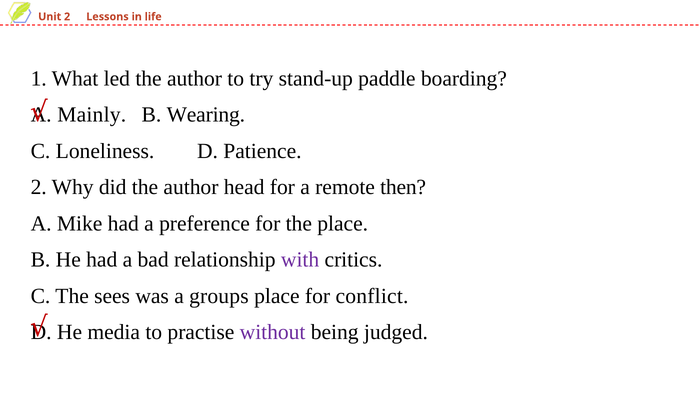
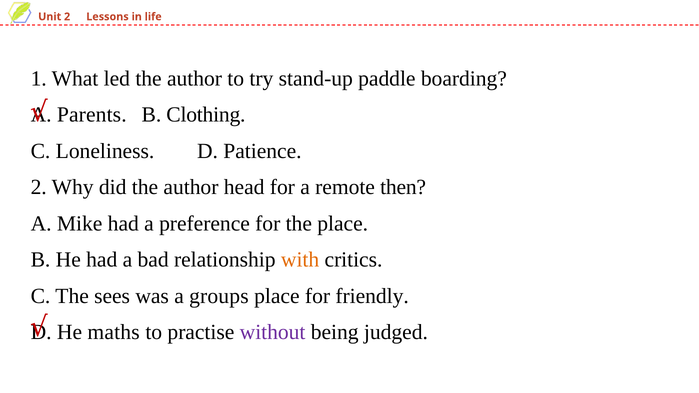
Mainly: Mainly -> Parents (92, 115)
Wearing: Wearing -> Clothing (206, 115)
with colour: purple -> orange (300, 260)
conflict: conflict -> friendly (372, 296)
media: media -> maths (114, 332)
